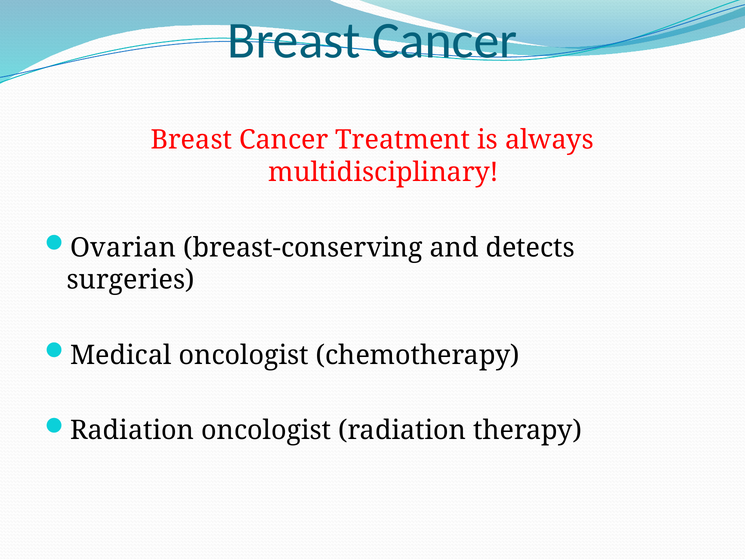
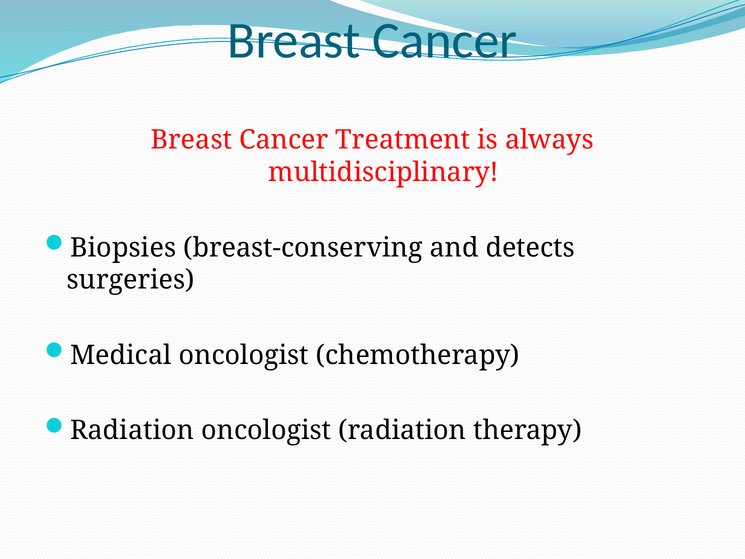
Ovarian: Ovarian -> Biopsies (123, 248)
